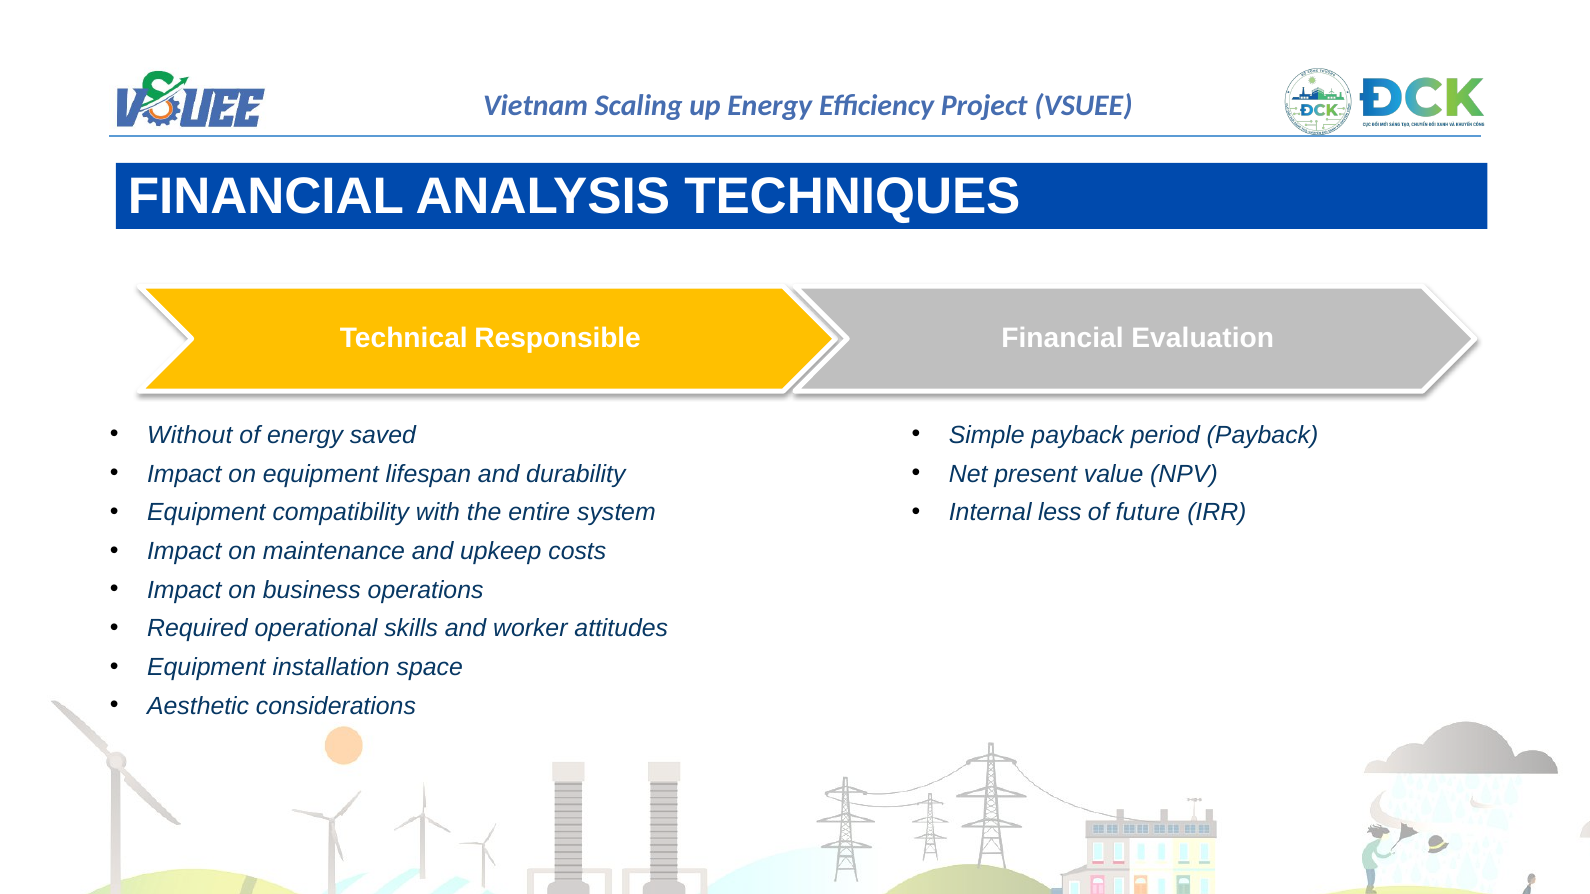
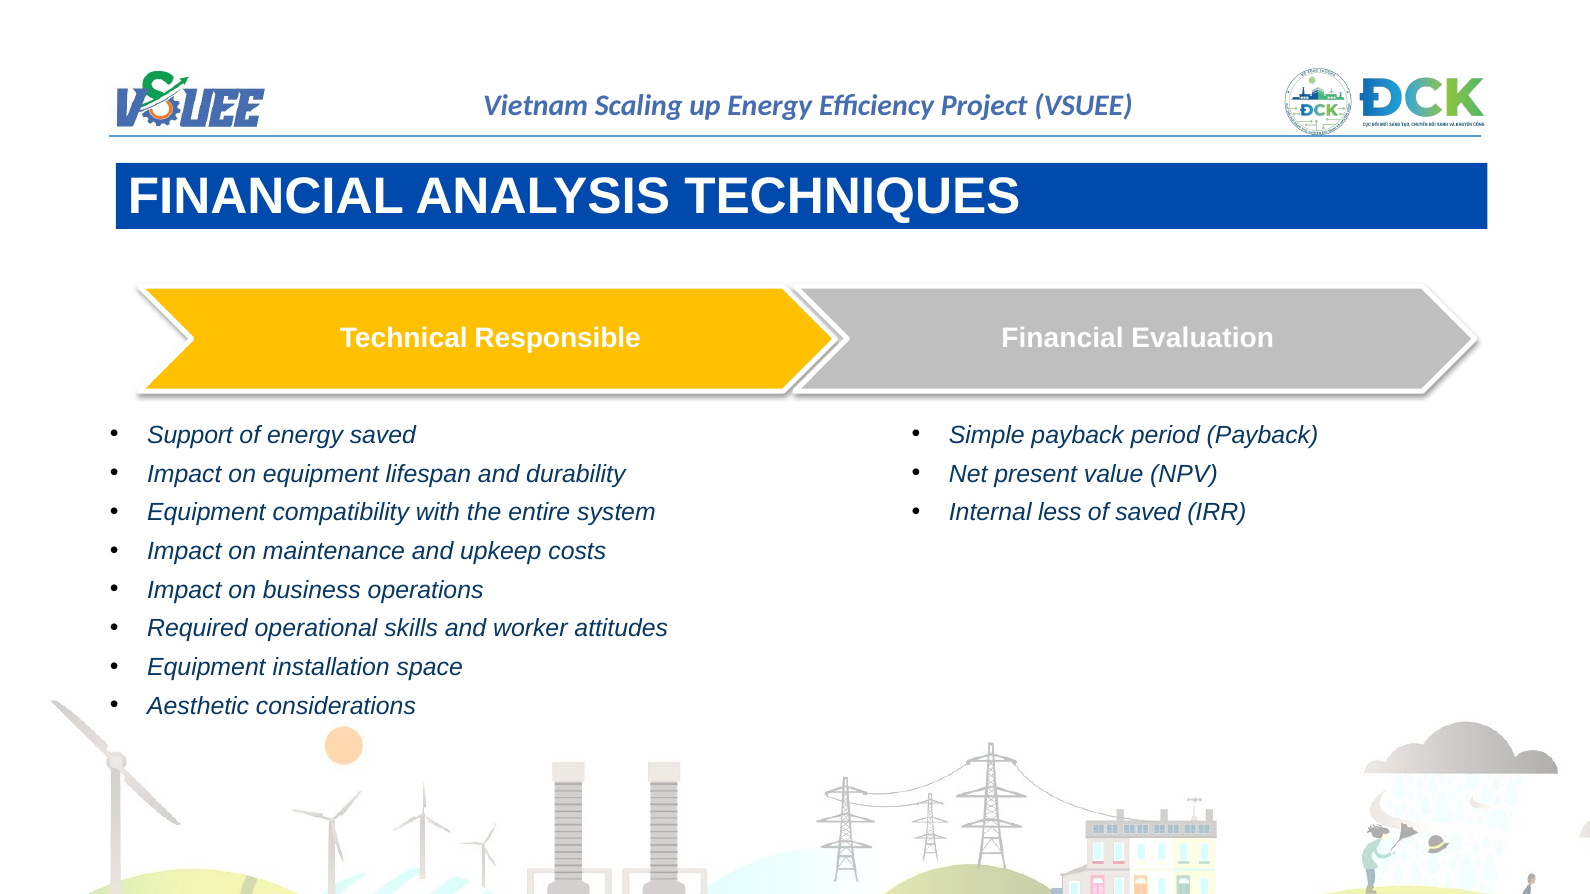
Without: Without -> Support (190, 435)
of future: future -> saved (1148, 513)
